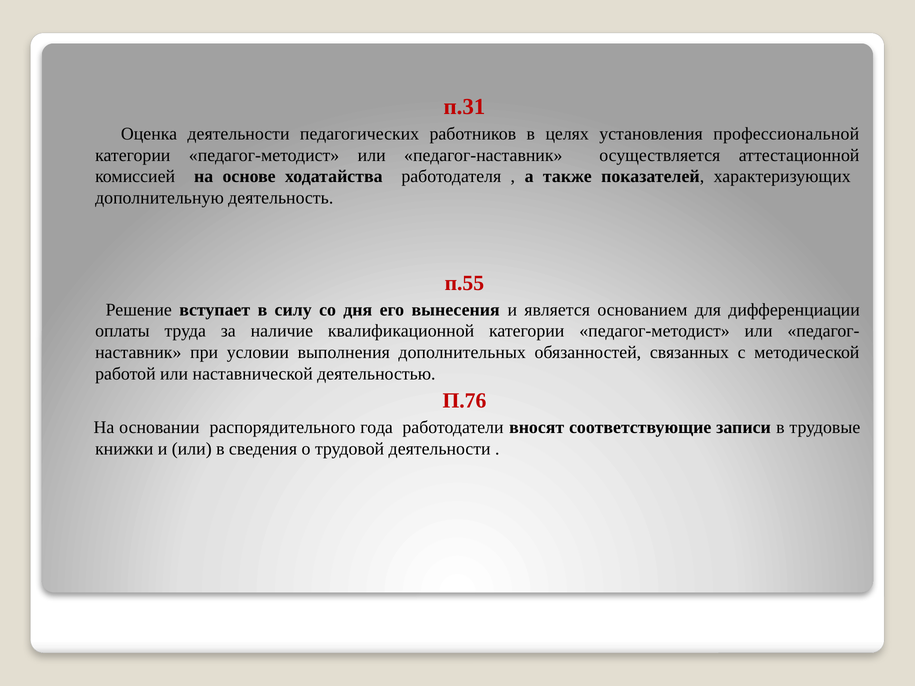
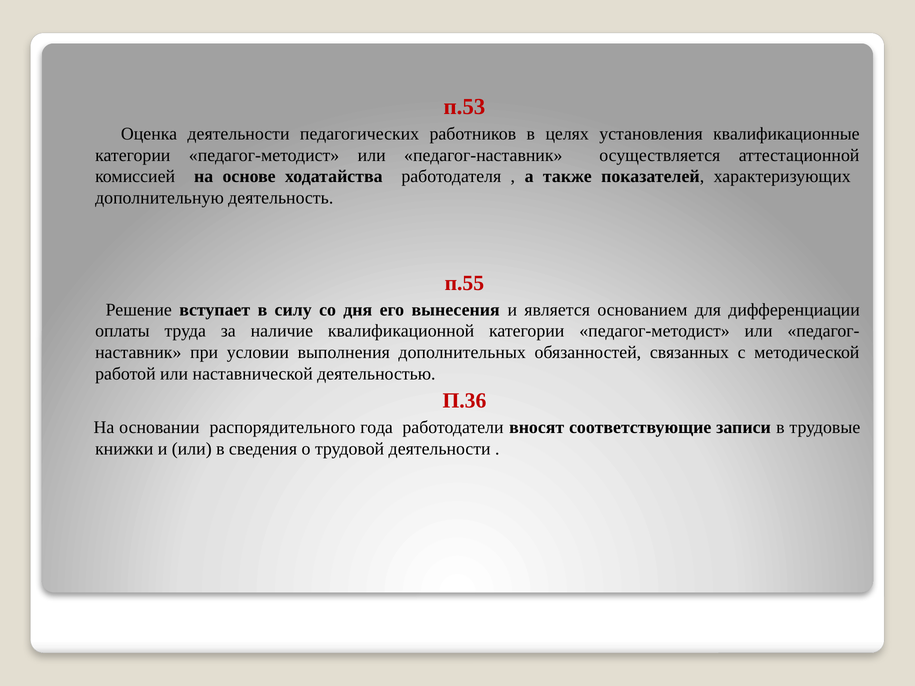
п.31: п.31 -> п.53 (464, 107)
профессиональной: профессиональной -> квалификационные (786, 134)
П.76: П.76 -> П.36 (464, 401)
